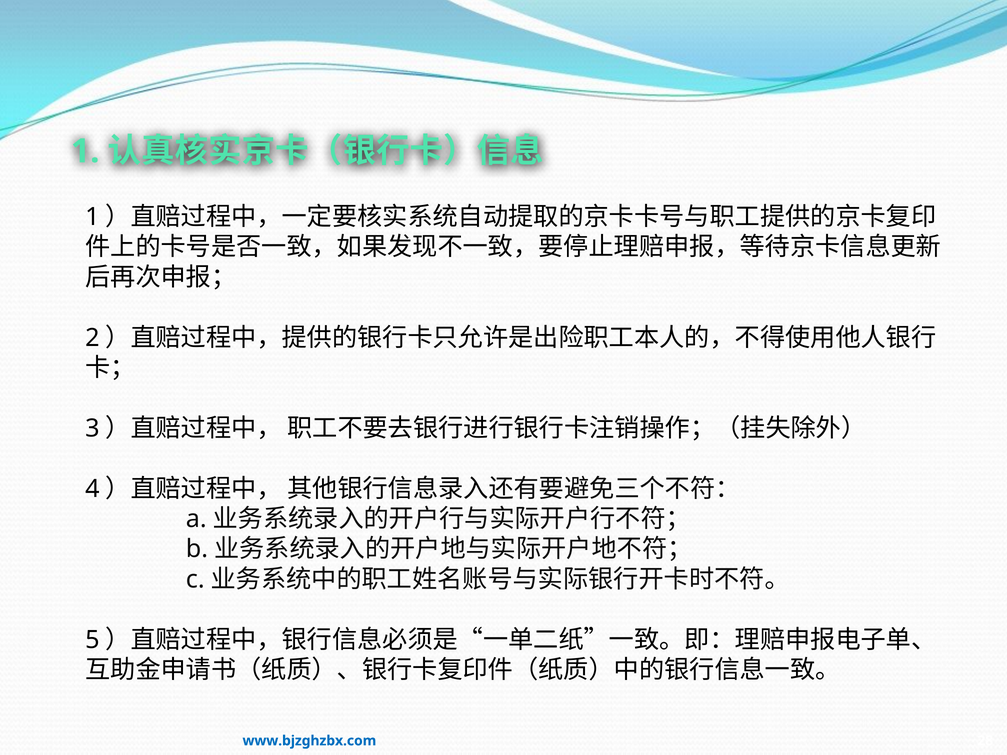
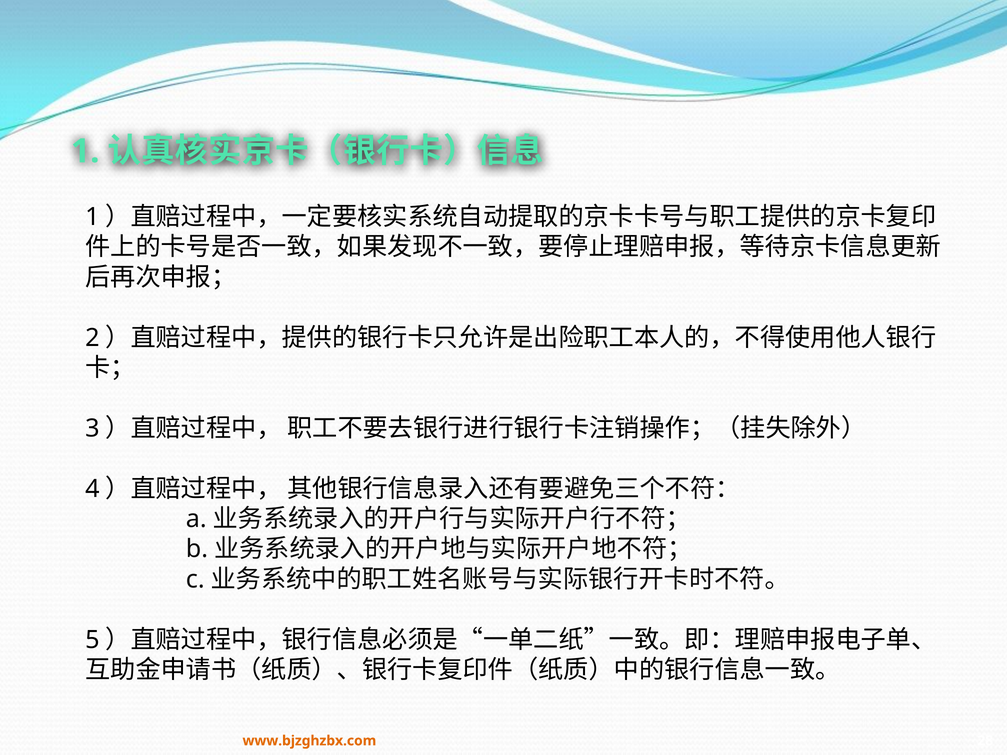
www.bjzghzbx.com colour: blue -> orange (309, 741)
